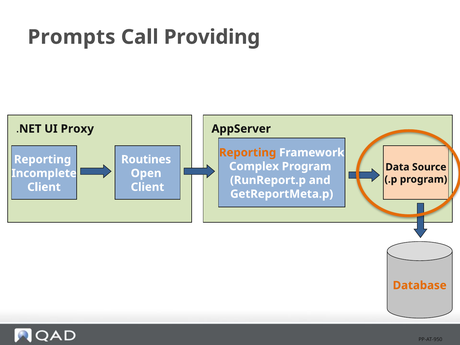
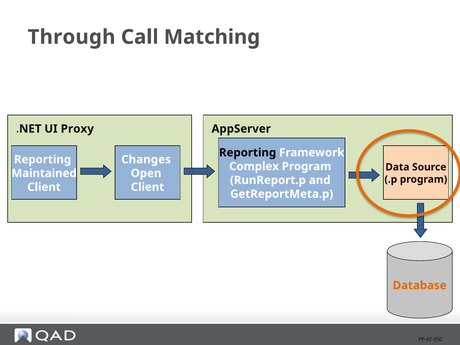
Prompts: Prompts -> Through (72, 37)
Providing: Providing -> Matching (212, 37)
Reporting colour: orange -> black (248, 153)
Routines: Routines -> Changes (146, 159)
Incomplete: Incomplete -> Maintained (44, 173)
